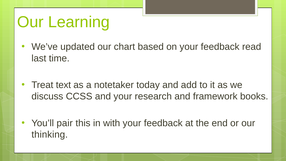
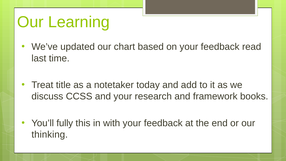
text: text -> title (63, 85)
pair: pair -> fully (65, 123)
